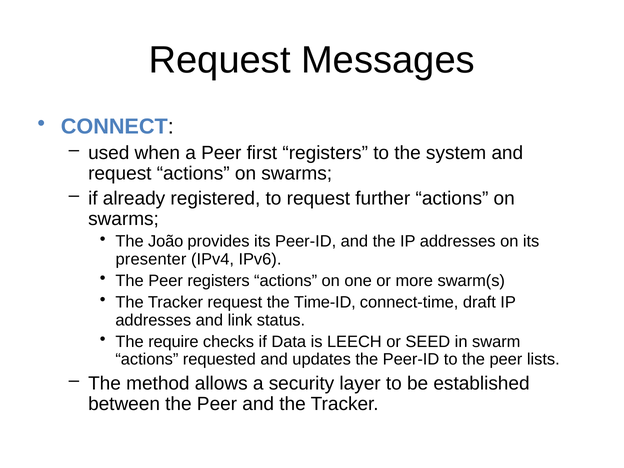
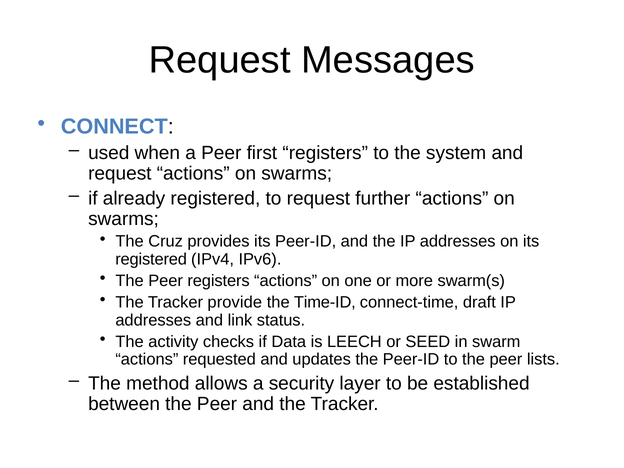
João: João -> Cruz (166, 242)
presenter: presenter -> registered (151, 259)
Tracker request: request -> provide (235, 302)
require: require -> activity (173, 342)
